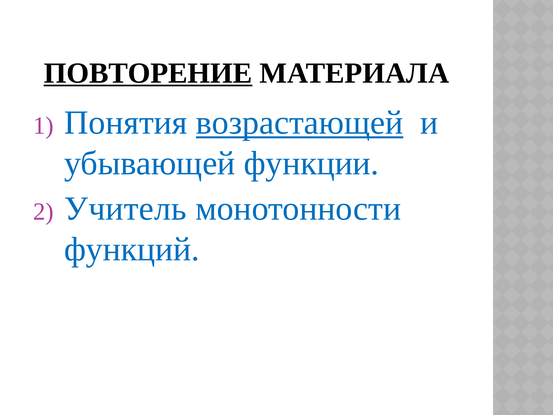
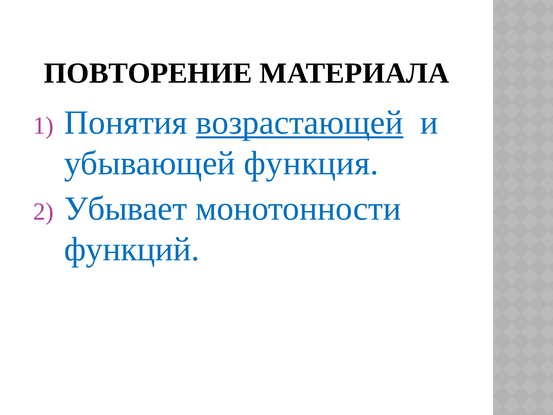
ПОВТОРЕНИЕ underline: present -> none (148, 73)
функции: функции -> функция (311, 163)
Учитель: Учитель -> Убывает (126, 209)
